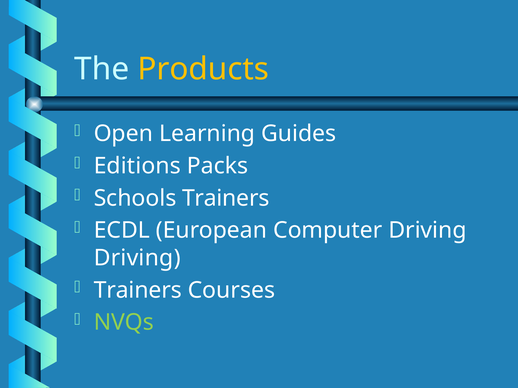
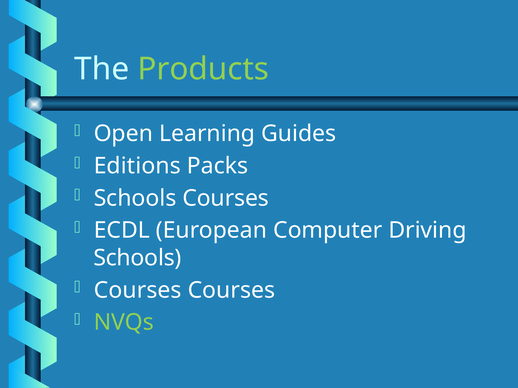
Products colour: yellow -> light green (203, 69)
Schools Trainers: Trainers -> Courses (226, 198)
Driving: Driving -> Schools (137, 258)
Trainers: Trainers -> Courses (138, 290)
